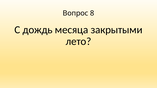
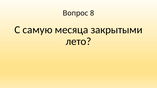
дождь: дождь -> самую (38, 30)
